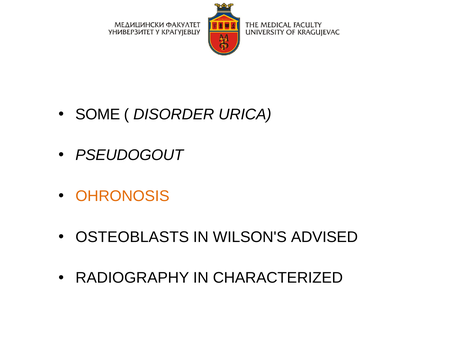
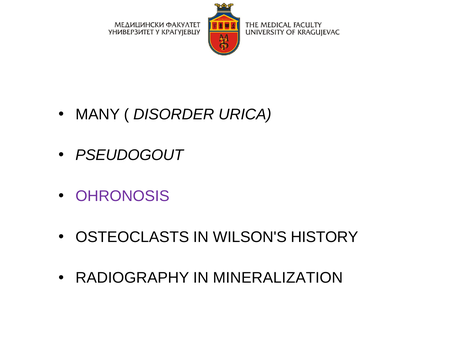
SOME: SOME -> MANY (98, 114)
OHRONOSIS colour: orange -> purple (122, 196)
OSTEOBLASTS: OSTEOBLASTS -> OSTEOCLASTS (132, 237)
ADVISED: ADVISED -> HISTORY (324, 237)
CHARACTERIZED: CHARACTERIZED -> MINERALIZATION (278, 278)
